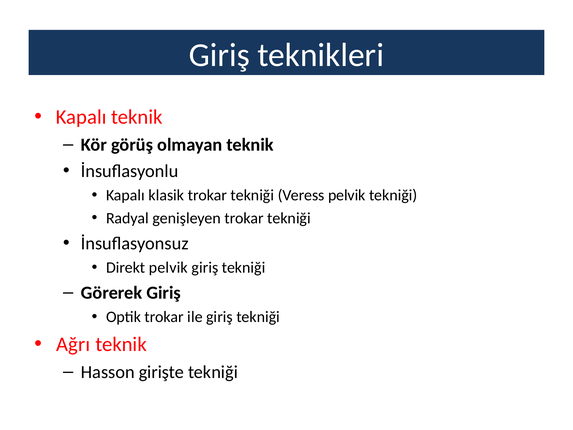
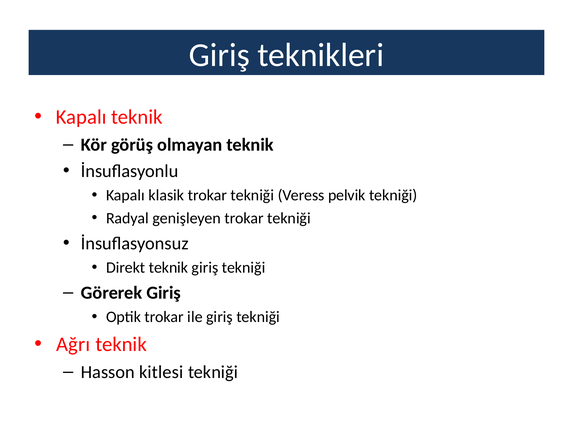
Direkt pelvik: pelvik -> teknik (168, 268)
girişte: girişte -> kitlesi (161, 372)
